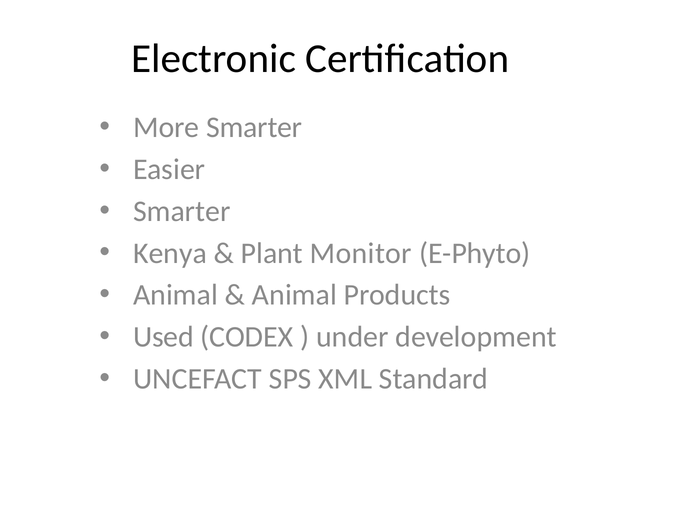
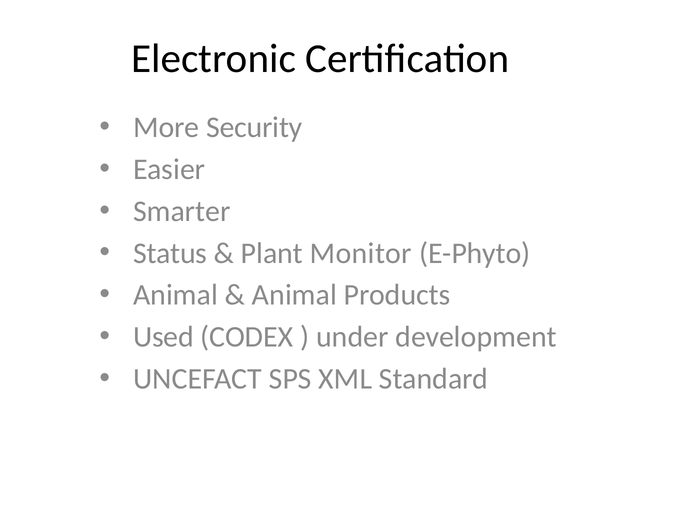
More Smarter: Smarter -> Security (254, 127)
Kenya: Kenya -> Status (170, 253)
